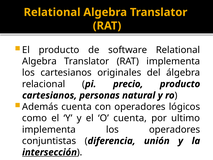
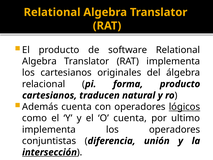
precio: precio -> forma (128, 84)
personas: personas -> traducen (100, 95)
lógicos underline: none -> present (184, 107)
